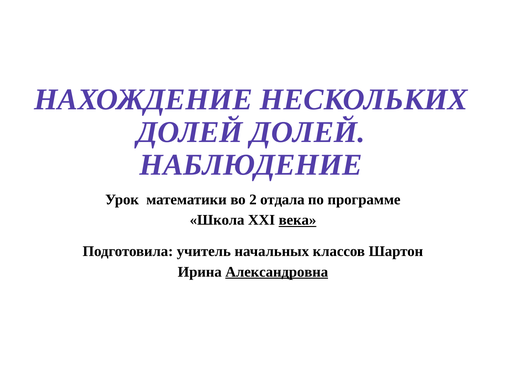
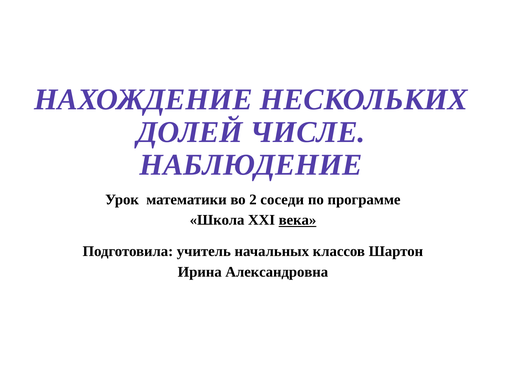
ДОЛЕЙ ДОЛЕЙ: ДОЛЕЙ -> ЧИСЛЕ (308, 132)
отдала: отдала -> соседи (282, 199)
Александровна underline: present -> none (277, 271)
